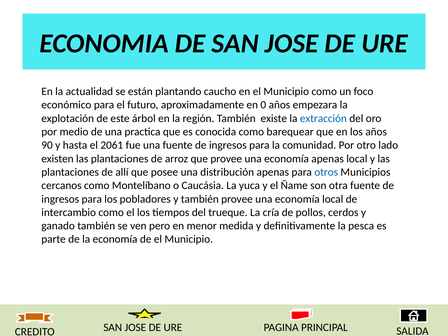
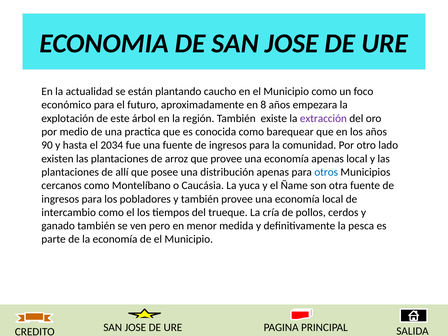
0: 0 -> 8 (263, 105)
extracción colour: blue -> purple (323, 118)
2061: 2061 -> 2034 (112, 145)
